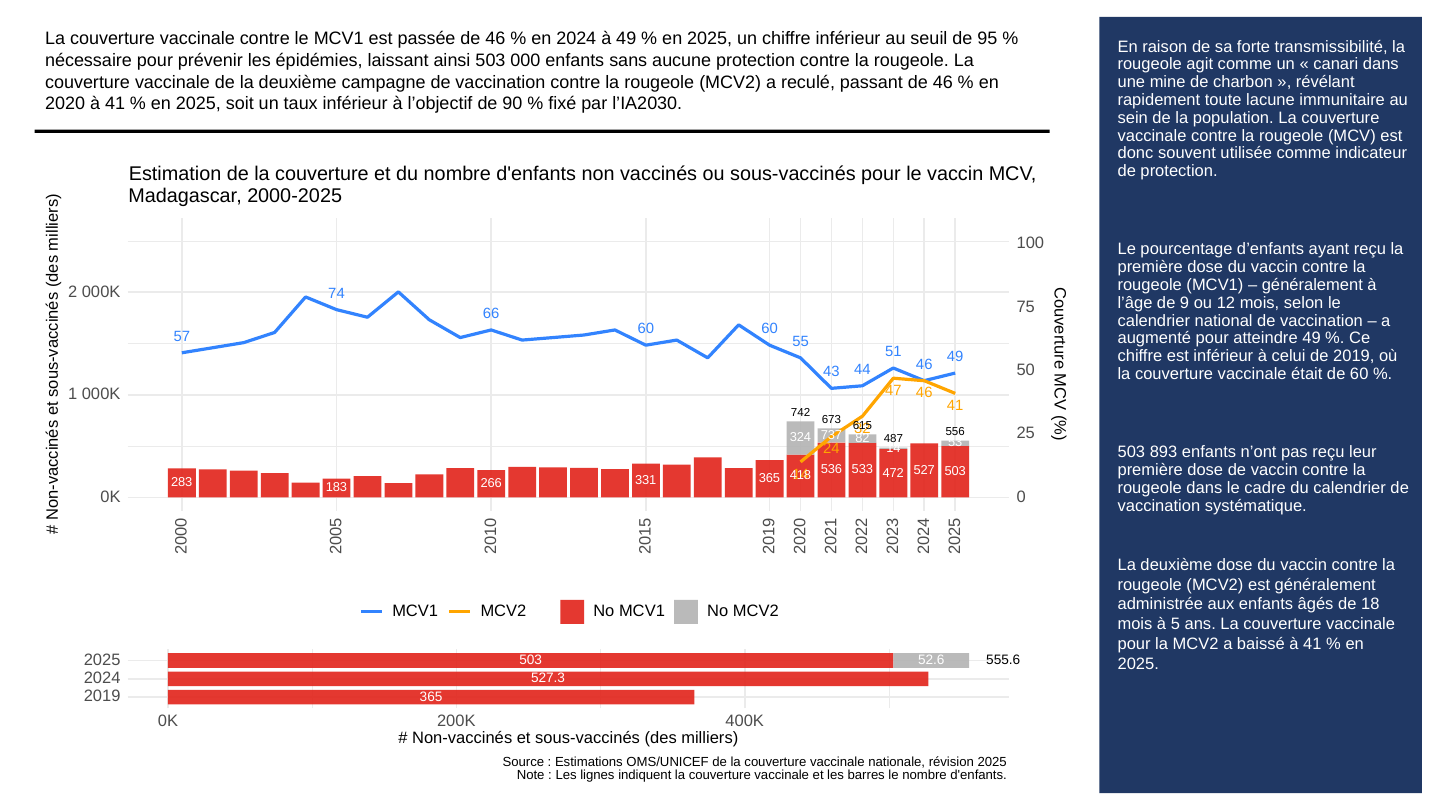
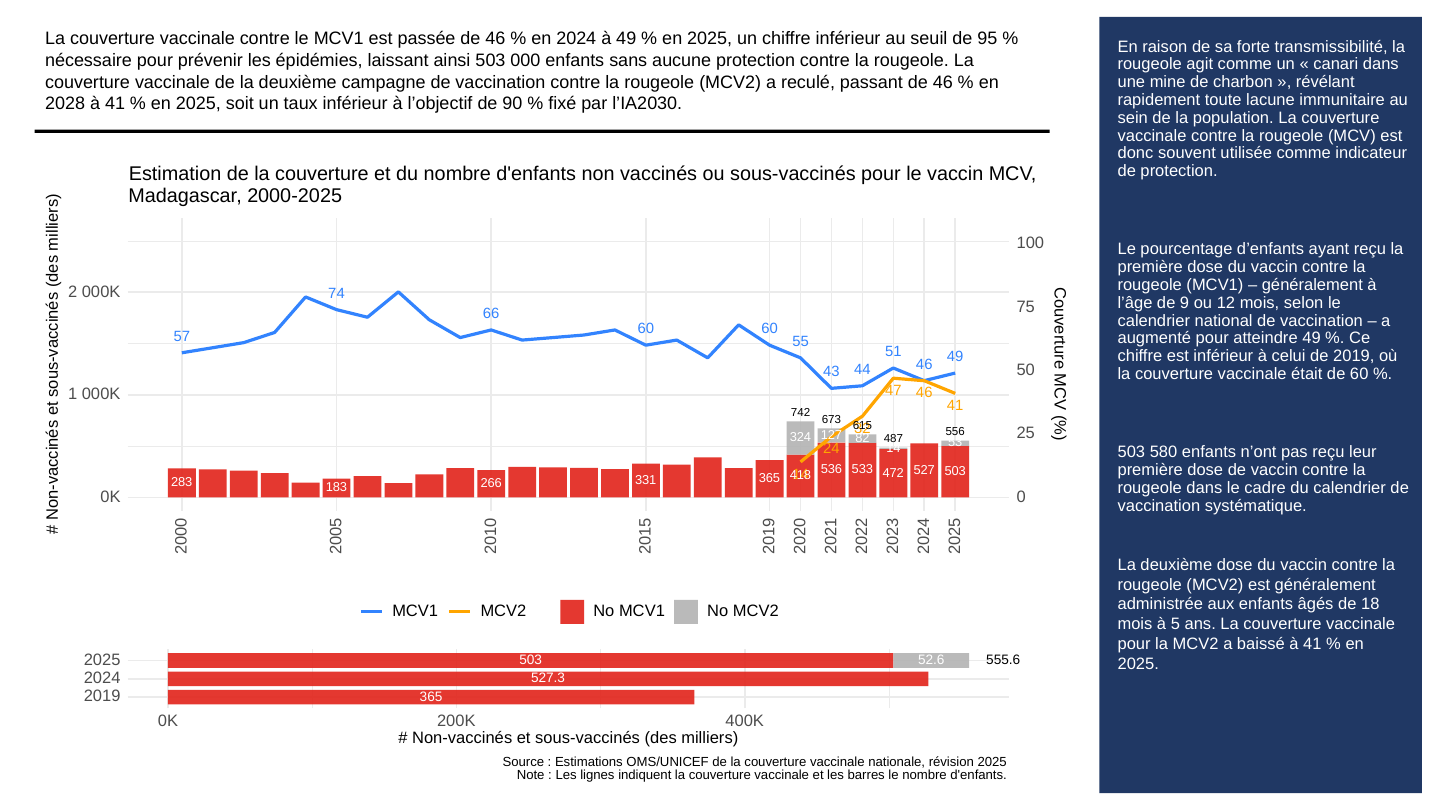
2020: 2020 -> 2028 (65, 104)
737: 737 -> 127 (831, 435)
893: 893 -> 580 (1164, 452)
